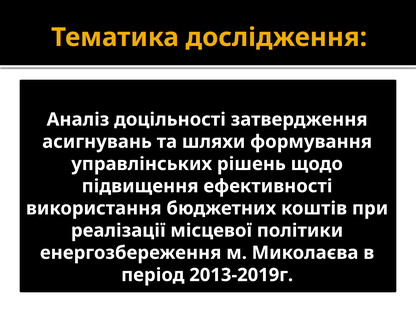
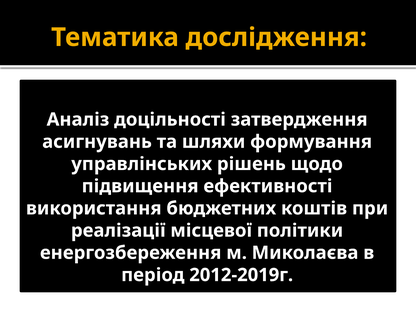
2013-2019г: 2013-2019г -> 2012-2019г (241, 275)
